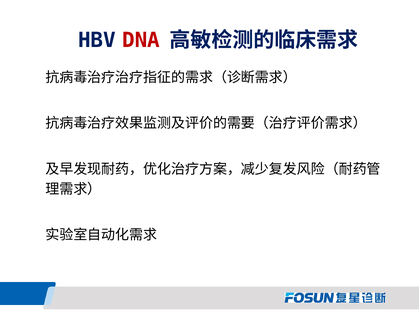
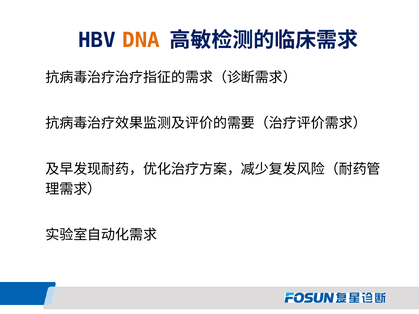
DNA colour: red -> orange (141, 40)
